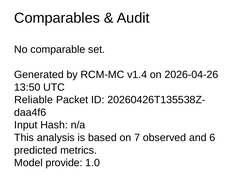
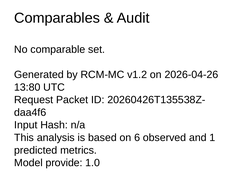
v1.4: v1.4 -> v1.2 (137, 75)
13:50: 13:50 -> 13:80 (27, 87)
Reliable: Reliable -> Request (34, 100)
7: 7 -> 6 (137, 138)
6: 6 -> 1 (212, 138)
